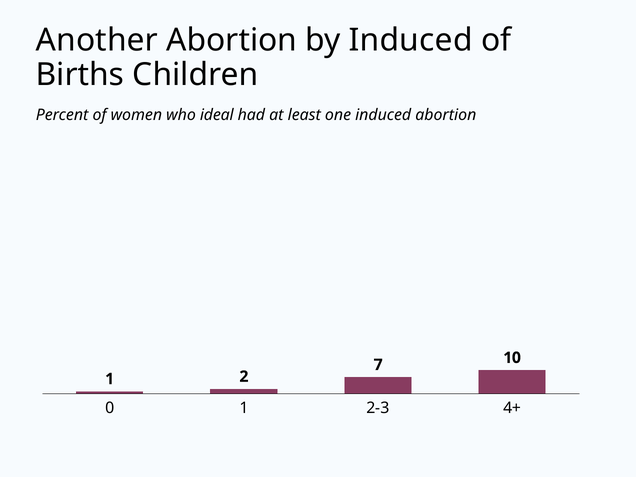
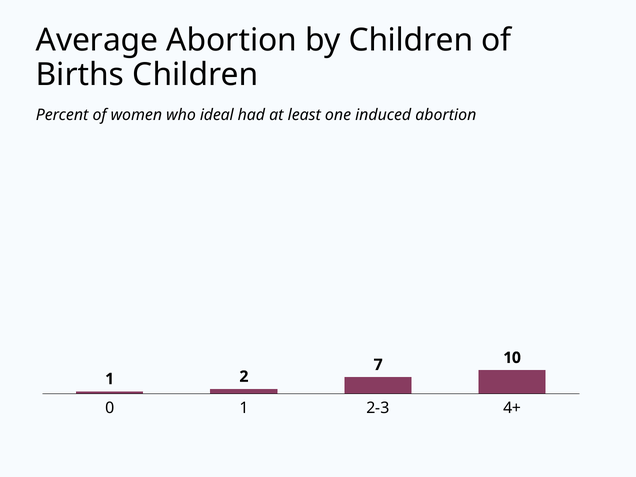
Another: Another -> Average (97, 40)
by Induced: Induced -> Children (411, 40)
